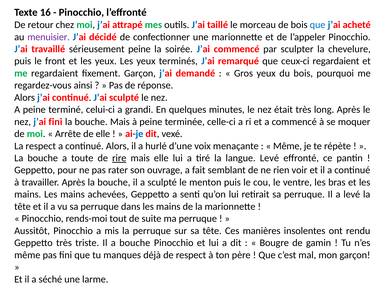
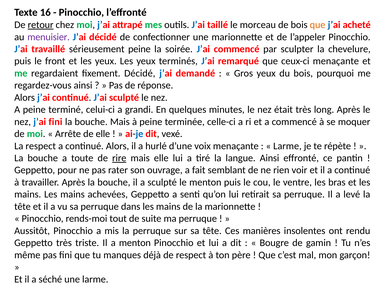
retour underline: none -> present (41, 25)
que colour: blue -> orange (318, 25)
ceux-ci regardaient: regardaient -> menaçante (336, 61)
fixement Garçon: Garçon -> Décidé (140, 73)
Même: Même -> Larme (287, 146)
langue Levé: Levé -> Ainsi (270, 158)
a bouche: bouche -> menton (135, 242)
